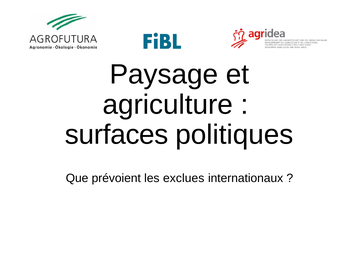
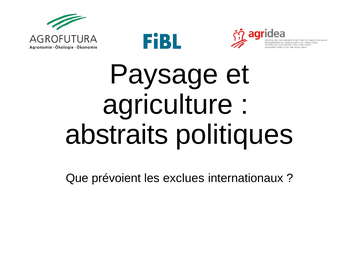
surfaces: surfaces -> abstraits (117, 135)
